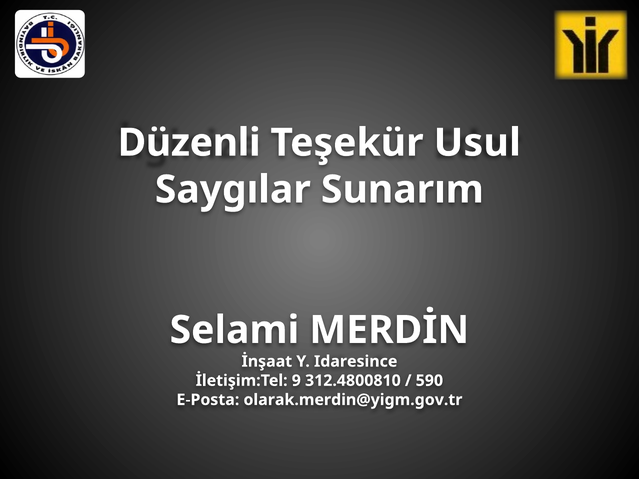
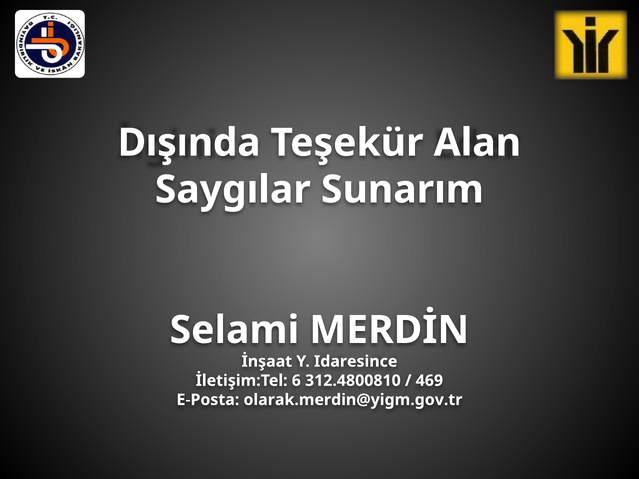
Düzenli: Düzenli -> Dışında (189, 143)
Usul: Usul -> Alan (477, 143)
9: 9 -> 6 (296, 381)
590: 590 -> 469 (429, 381)
